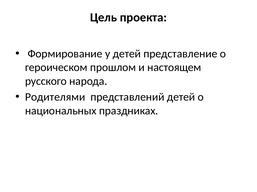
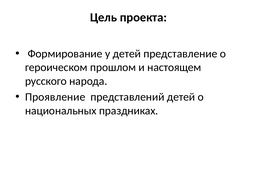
Родителями: Родителями -> Проявление (55, 97)
